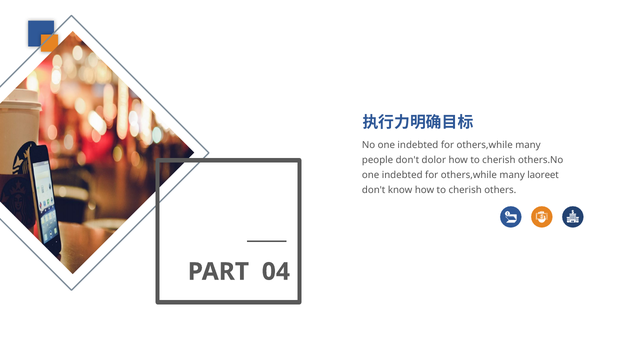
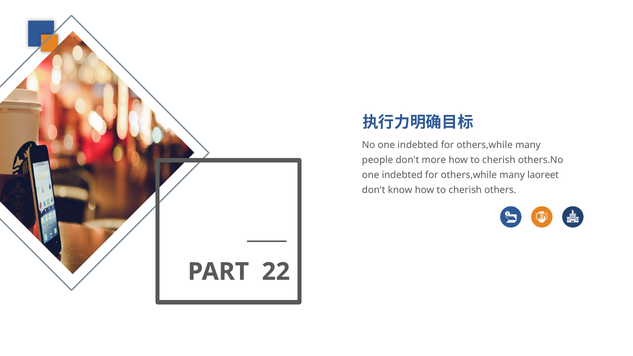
dolor: dolor -> more (434, 160)
04: 04 -> 22 (276, 272)
